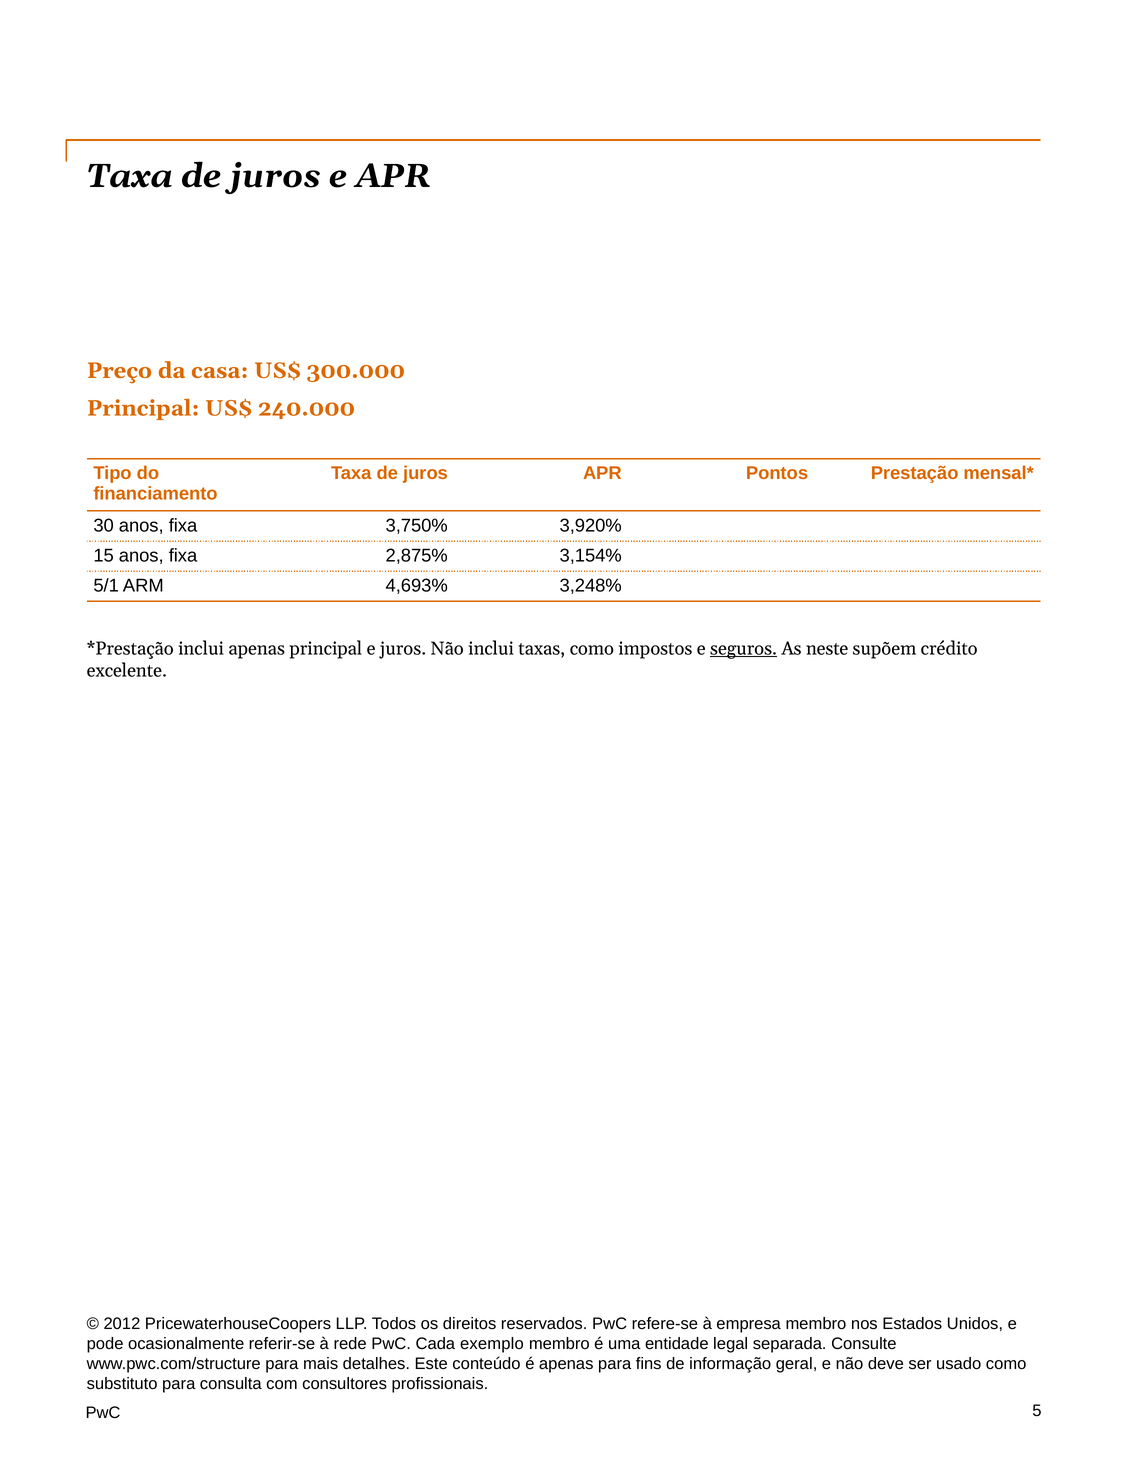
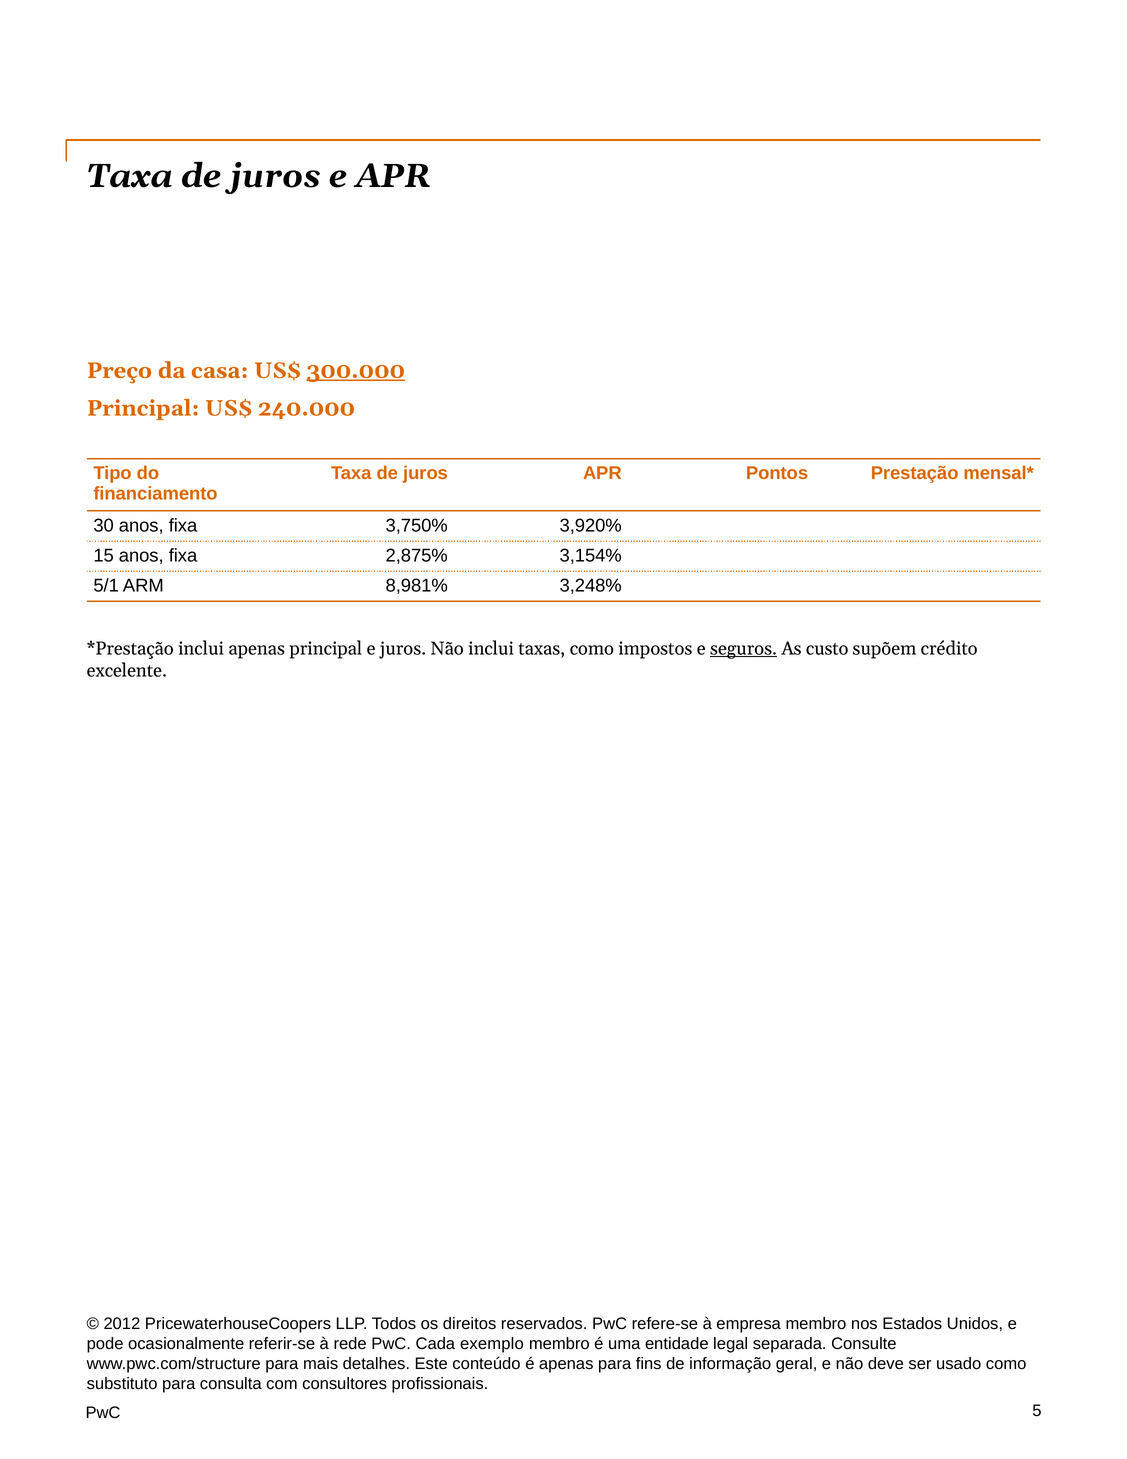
300.000 underline: none -> present (356, 370)
4,693%: 4,693% -> 8,981% (417, 586)
neste: neste -> custo (827, 648)
